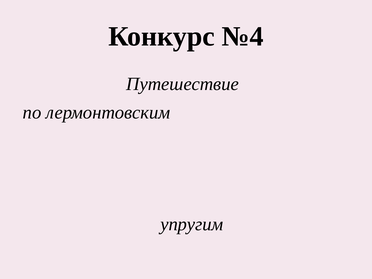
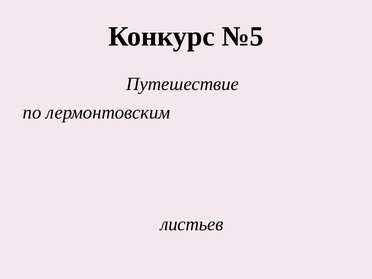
№4: №4 -> №5 (243, 36)
упругим: упругим -> листьев (192, 224)
